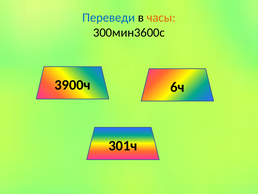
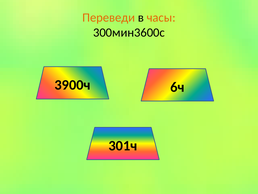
Переведи colour: blue -> orange (109, 17)
